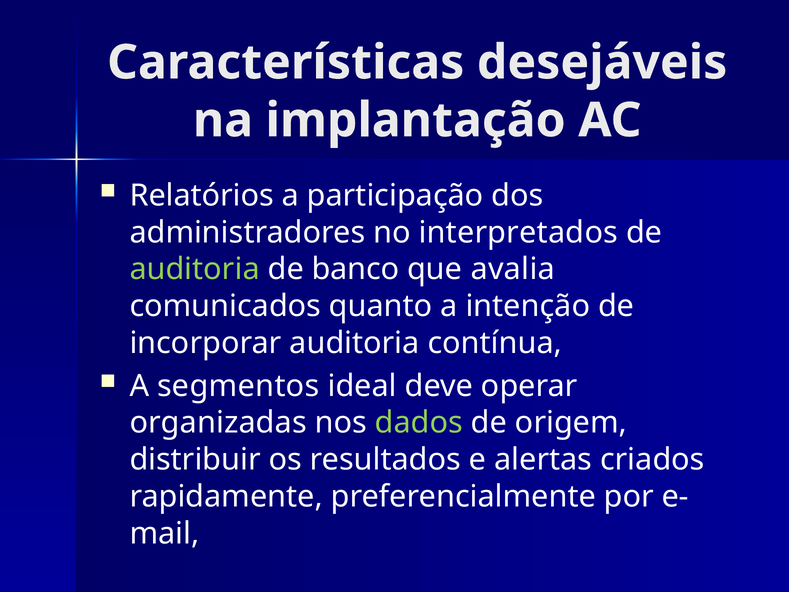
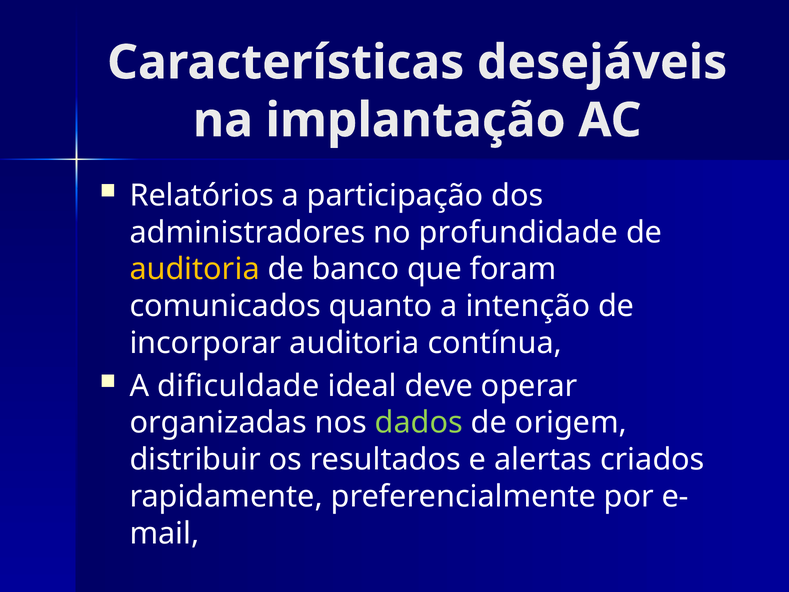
interpretados: interpretados -> profundidade (518, 232)
auditoria colour: light green -> yellow (195, 269)
avalia: avalia -> foram (513, 269)
segmentos: segmentos -> dificuldade (238, 386)
